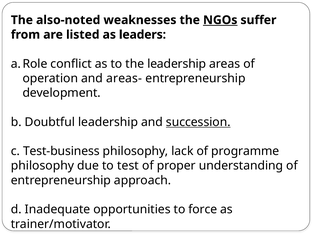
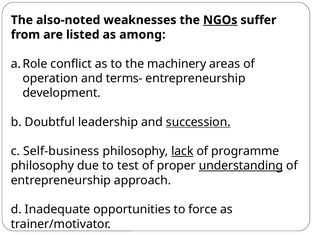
as leaders: leaders -> among (142, 35)
the leadership: leadership -> machinery (177, 64)
areas-: areas- -> terms- (124, 78)
Test-business: Test-business -> Self-business (61, 151)
lack underline: none -> present (182, 151)
understanding underline: none -> present (241, 166)
